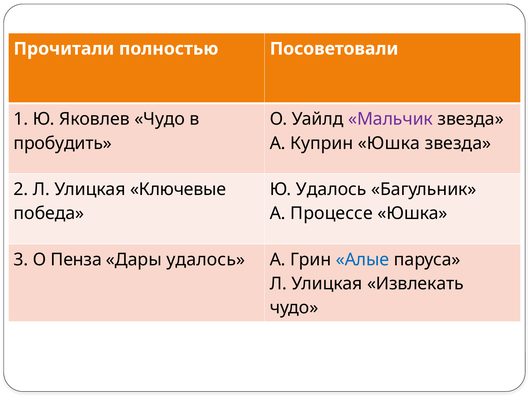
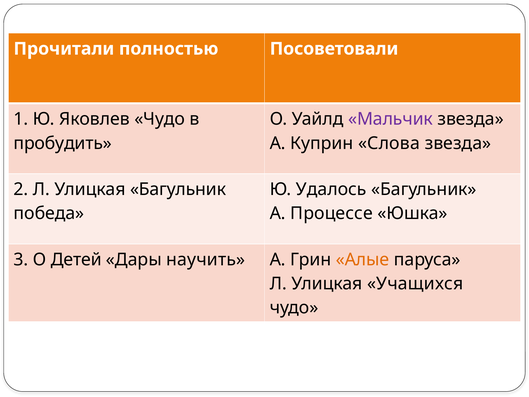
Куприн Юшка: Юшка -> Слова (389, 143)
Улицкая Ключевые: Ключевые -> Багульник (178, 189)
Пенза: Пенза -> Детей (76, 259)
Дары удалось: удалось -> научить (206, 259)
Алые colour: blue -> orange (363, 259)
Извлекать: Извлекать -> Учащихся (415, 284)
